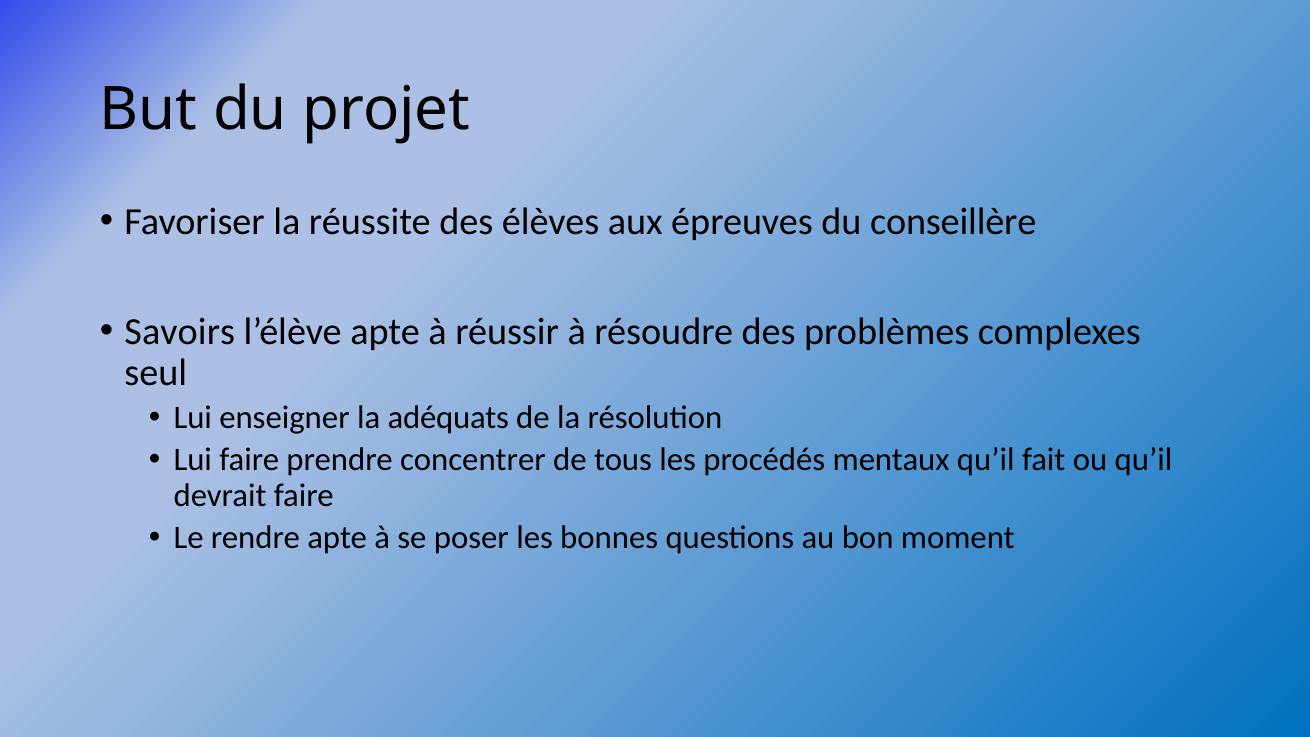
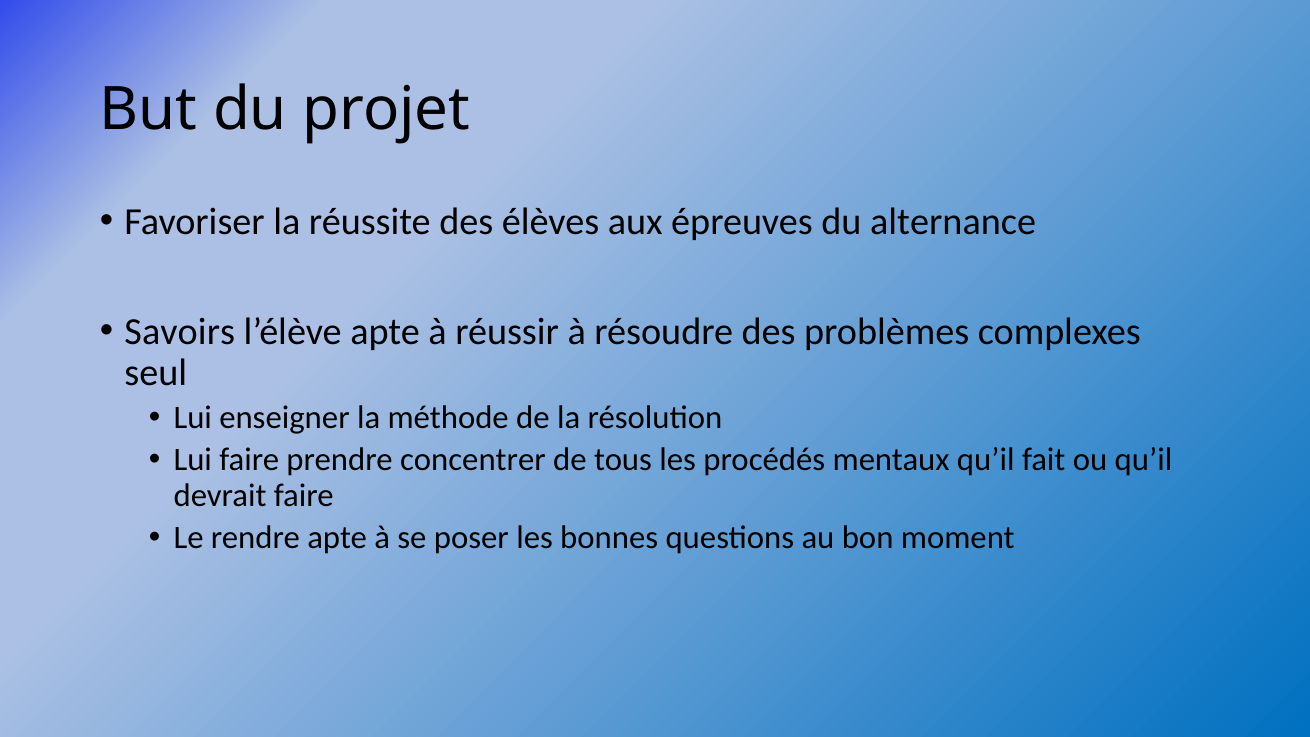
conseillère: conseillère -> alternance (953, 221)
adéquats: adéquats -> méthode (448, 418)
